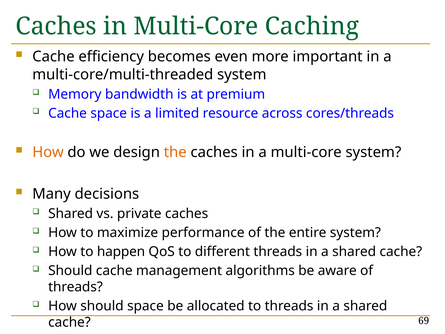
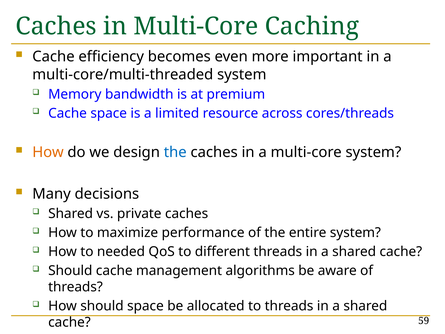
the colour: orange -> blue (175, 152)
happen: happen -> needed (121, 252)
69: 69 -> 59 (424, 321)
